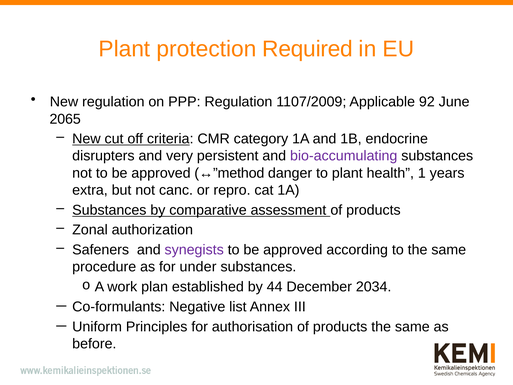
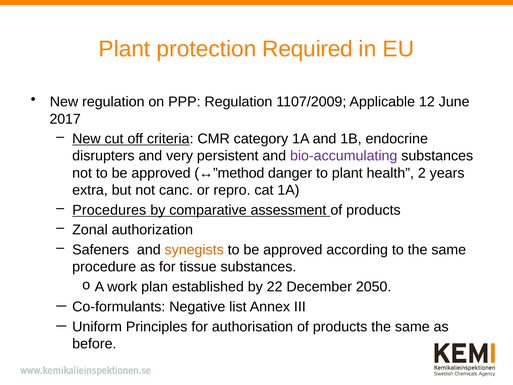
92: 92 -> 12 (427, 102)
2065: 2065 -> 2017 (65, 119)
1: 1 -> 2 (422, 173)
Substances: Substances -> Procedures (109, 210)
synegists colour: purple -> orange (194, 250)
under: under -> tissue (198, 267)
44: 44 -> 22 (275, 287)
2034: 2034 -> 2050 (374, 287)
